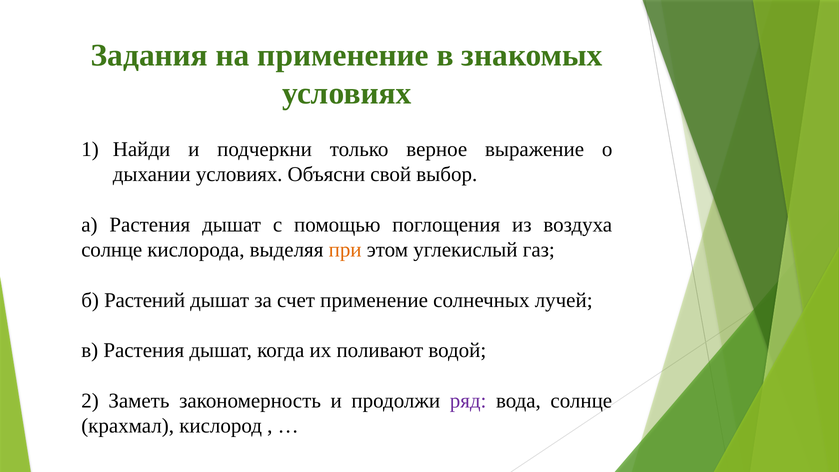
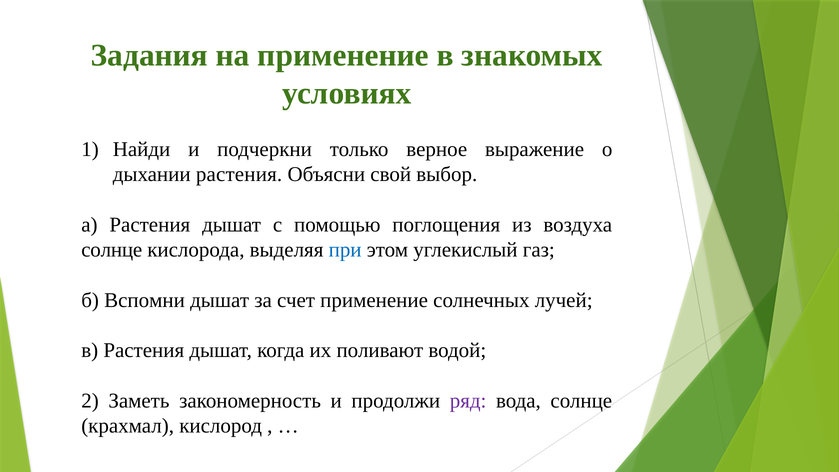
дыхании условиях: условиях -> растения (239, 174)
при colour: orange -> blue (345, 250)
Растений: Растений -> Вспомни (145, 300)
